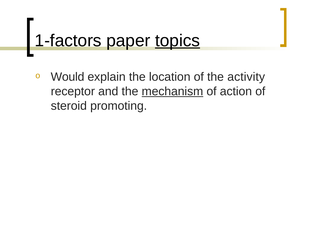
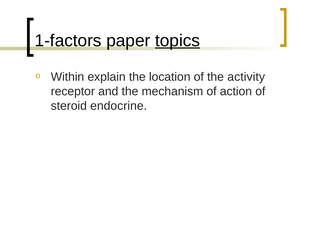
Would: Would -> Within (67, 77)
mechanism underline: present -> none (172, 91)
promoting: promoting -> endocrine (119, 106)
